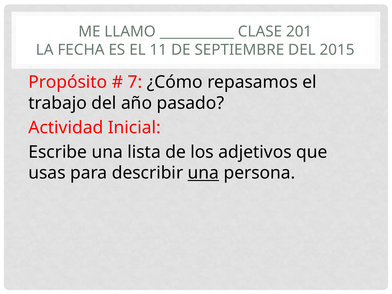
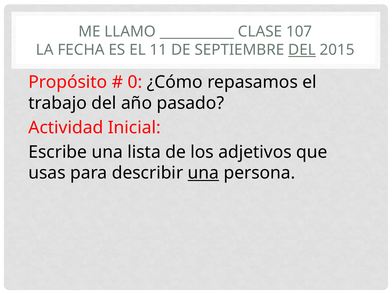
201: 201 -> 107 (299, 32)
DEL underline: none -> present (302, 50)
7: 7 -> 0 (135, 82)
